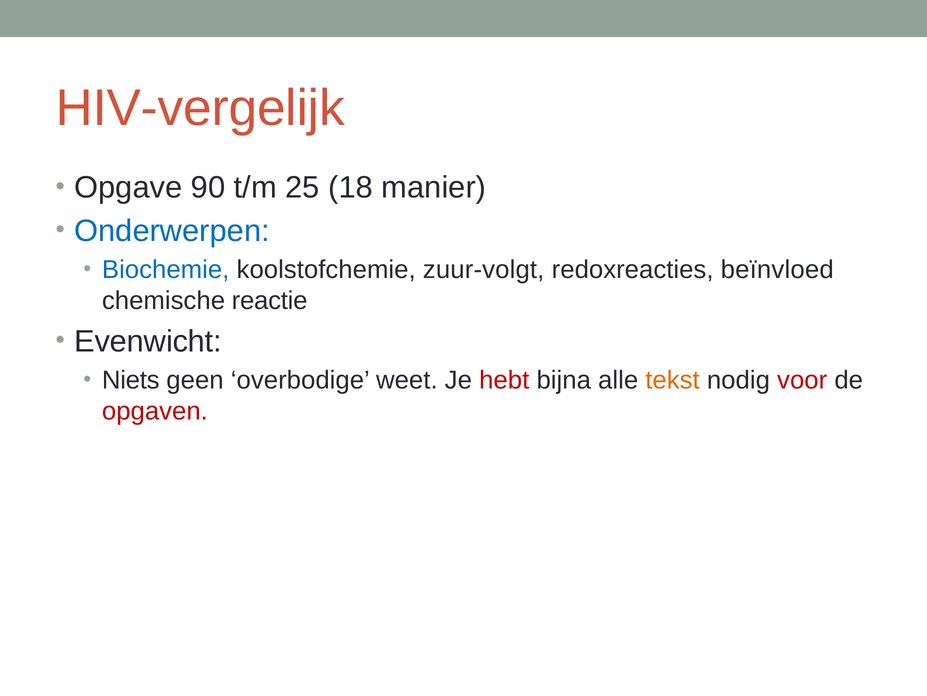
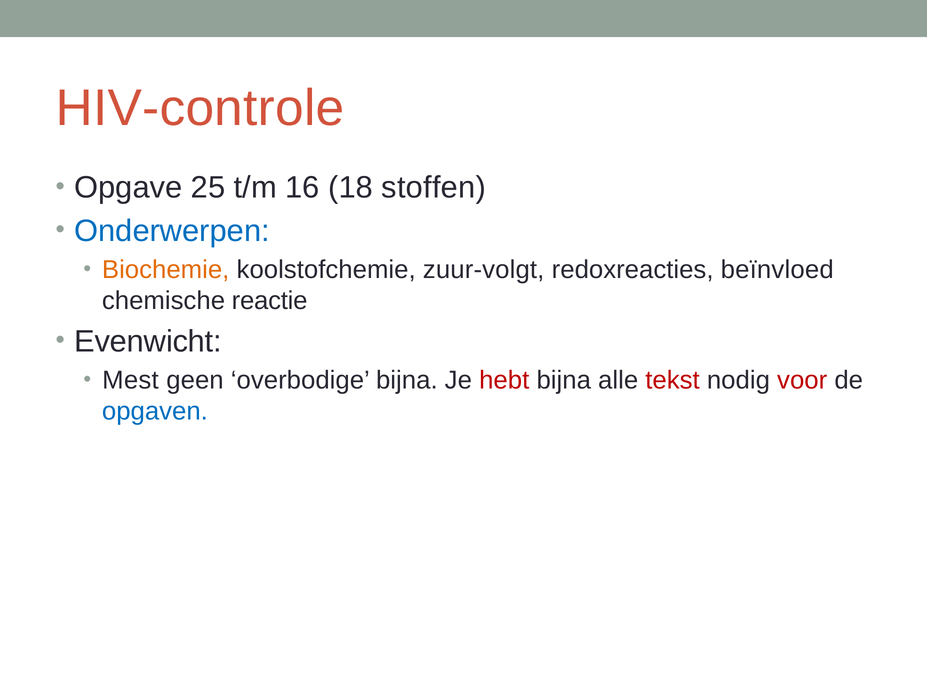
HIV-vergelijk: HIV-vergelijk -> HIV-controle (200, 108)
90: 90 -> 25 (208, 188)
25: 25 -> 16 (302, 188)
manier: manier -> stoffen (434, 188)
Biochemie colour: blue -> orange (166, 270)
Niets: Niets -> Mest (130, 380)
overbodige weet: weet -> bijna (407, 380)
tekst colour: orange -> red (673, 380)
opgaven colour: red -> blue (155, 411)
